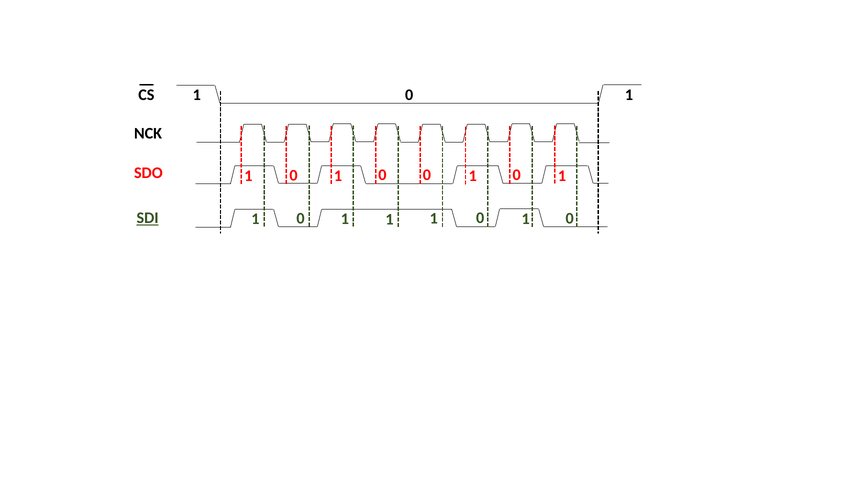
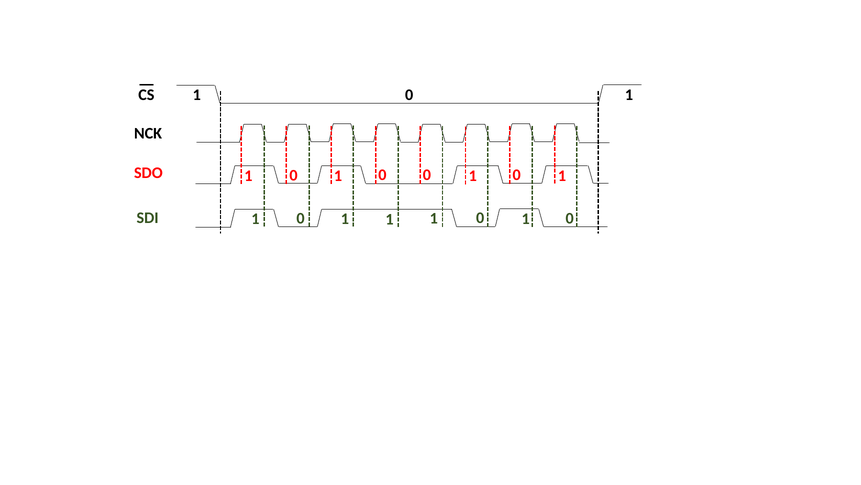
SDI underline: present -> none (148, 218)
